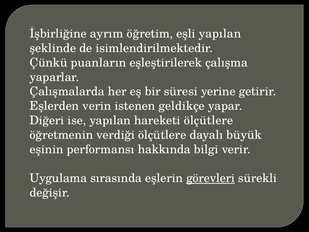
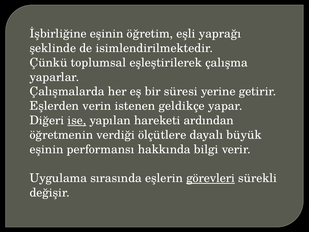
İşbirliğine ayrım: ayrım -> eşinin (107, 34)
eşli yapılan: yapılan -> yaprağı (220, 34)
puanların: puanların -> toplumsal (98, 63)
ise underline: none -> present (77, 120)
hareketi ölçütlere: ölçütlere -> ardından (209, 120)
